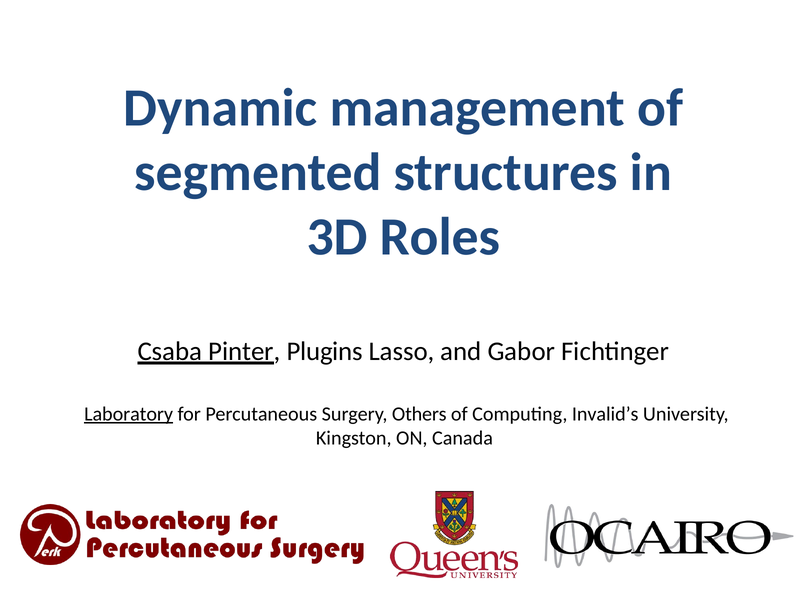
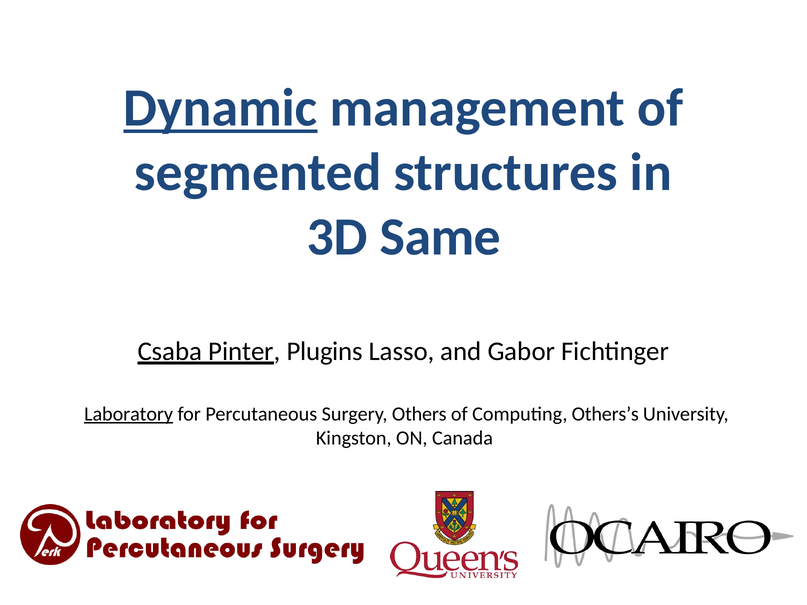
Dynamic underline: none -> present (220, 108)
Roles: Roles -> Same (440, 237)
Invalid’s: Invalid’s -> Others’s (605, 414)
